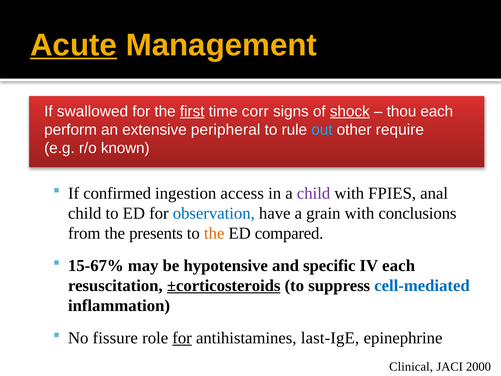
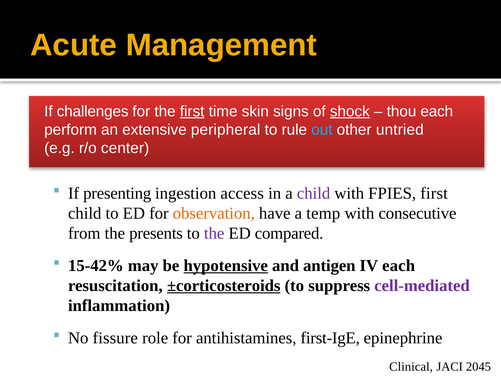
Acute underline: present -> none (74, 45)
swallowed: swallowed -> challenges (93, 111)
corr: corr -> skin (255, 111)
require: require -> untried (400, 130)
known: known -> center (125, 148)
confirmed: confirmed -> presenting (117, 193)
FPIES anal: anal -> first (434, 193)
observation colour: blue -> orange (214, 213)
grain: grain -> temp (323, 213)
conclusions: conclusions -> consecutive (417, 213)
the colour: orange -> purple (214, 233)
15-67%: 15-67% -> 15-42% (96, 265)
hypotensive underline: none -> present (226, 265)
specific: specific -> antigen (329, 265)
cell-mediated colour: blue -> purple (422, 286)
for underline: present -> none (182, 338)
last-IgE: last-IgE -> first-IgE (330, 338)
2000: 2000 -> 2045 (478, 366)
